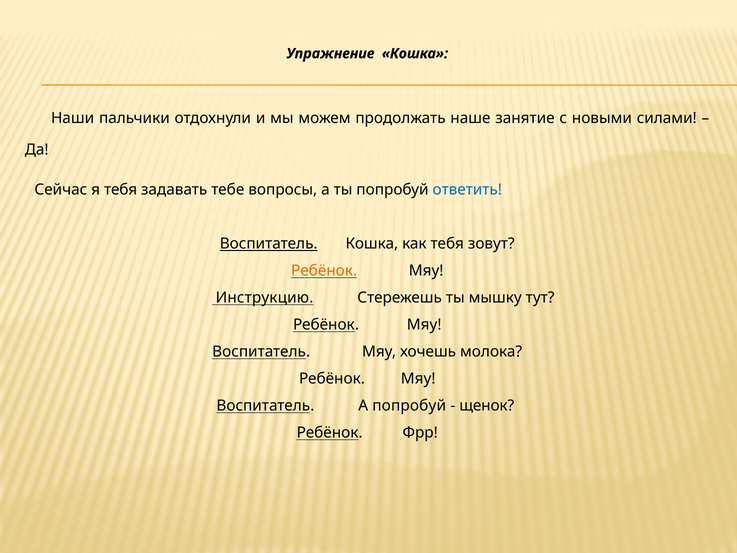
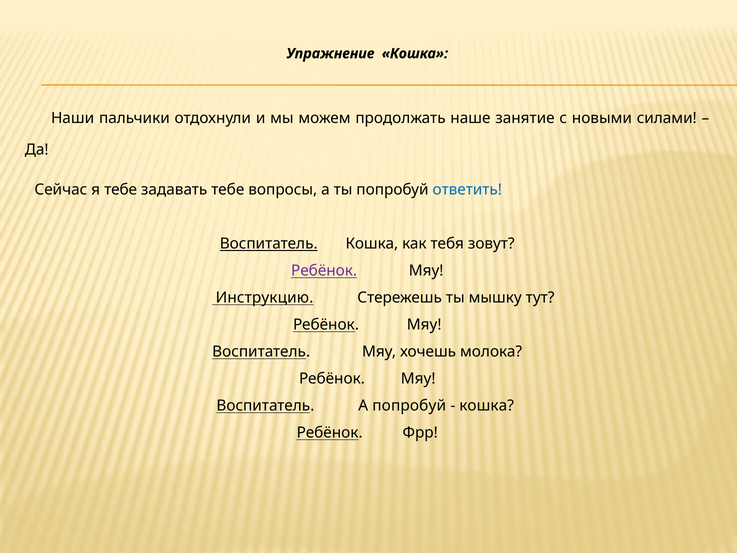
я тебя: тебя -> тебе (121, 189)
Ребёнок colour: orange -> purple (324, 271)
щенок: щенок -> кошка (487, 406)
